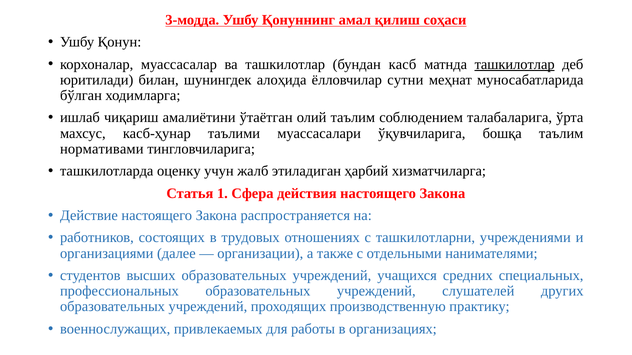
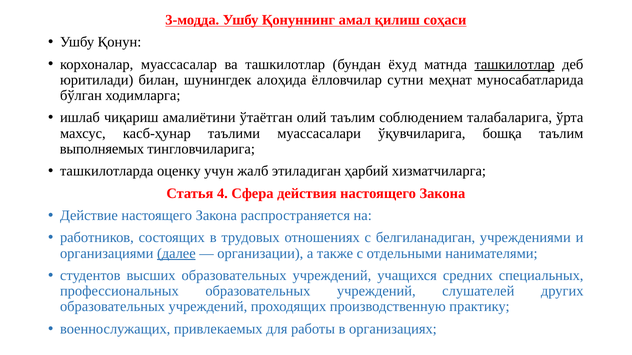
касб: касб -> ёхуд (403, 64)
нормативами: нормативами -> выполняемых (102, 149)
1: 1 -> 4 (222, 194)
ташкилотларни: ташкилотларни -> белгиланадиган (426, 238)
далее underline: none -> present (176, 254)
